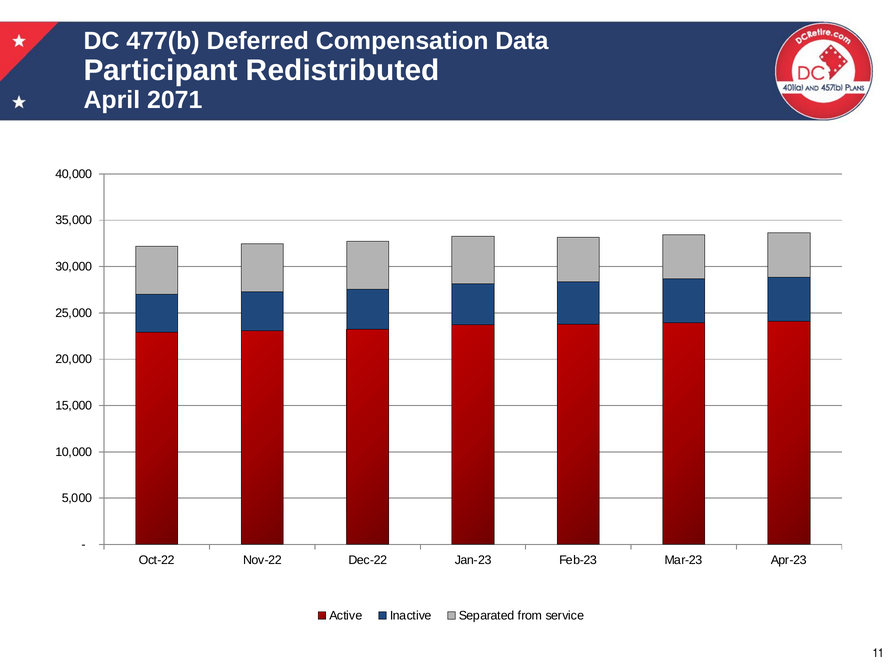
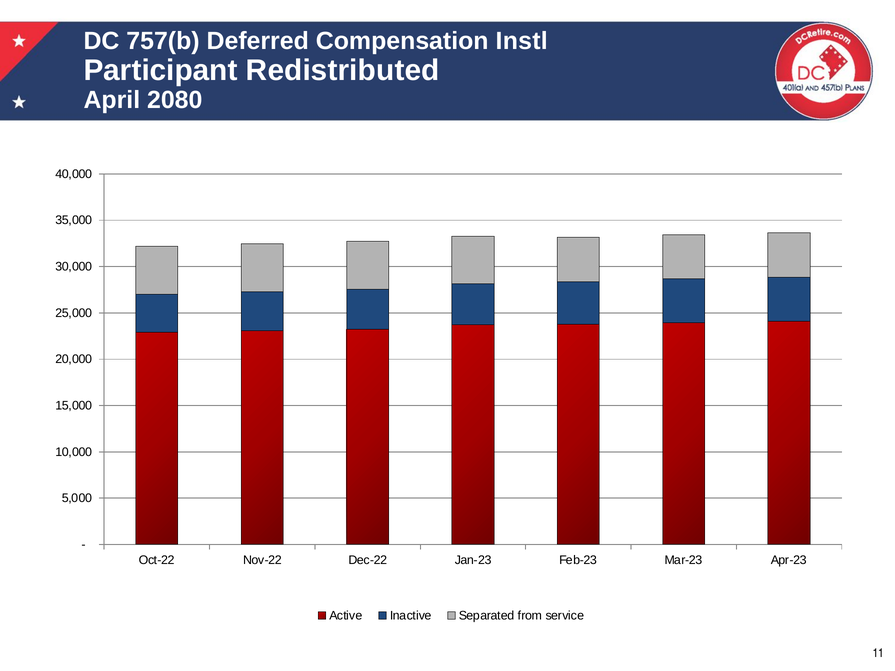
477(b: 477(b -> 757(b (163, 41)
Data: Data -> Instl (522, 41)
2071: 2071 -> 2080 (175, 100)
